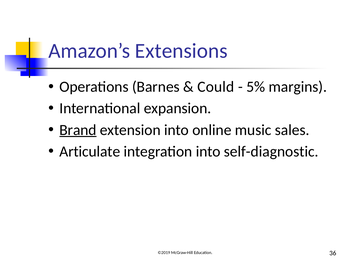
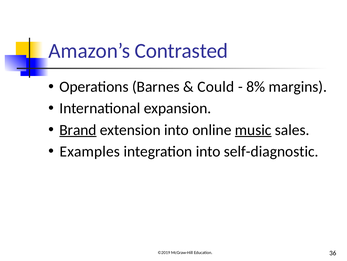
Extensions: Extensions -> Contrasted (181, 51)
5%: 5% -> 8% (256, 87)
music underline: none -> present (253, 130)
Articulate: Articulate -> Examples (90, 151)
